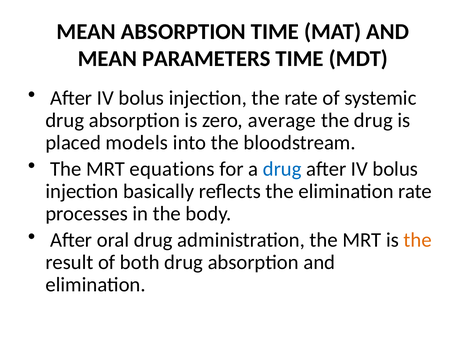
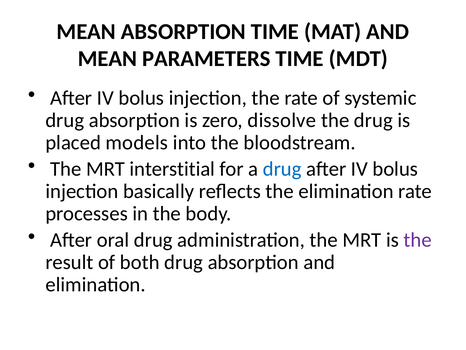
average: average -> dissolve (282, 120)
equations: equations -> interstitial (172, 169)
the colour: orange -> purple (418, 240)
